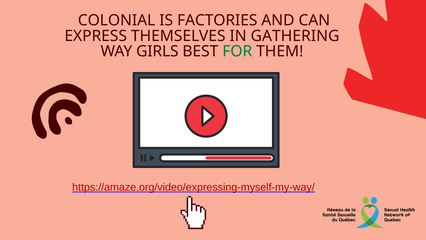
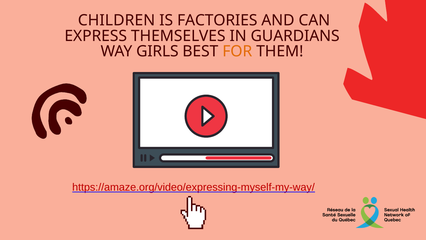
COLONIAL: COLONIAL -> CHILDREN (116, 20)
GATHERING: GATHERING -> GUARDIANS (295, 36)
FOR colour: green -> orange (237, 51)
